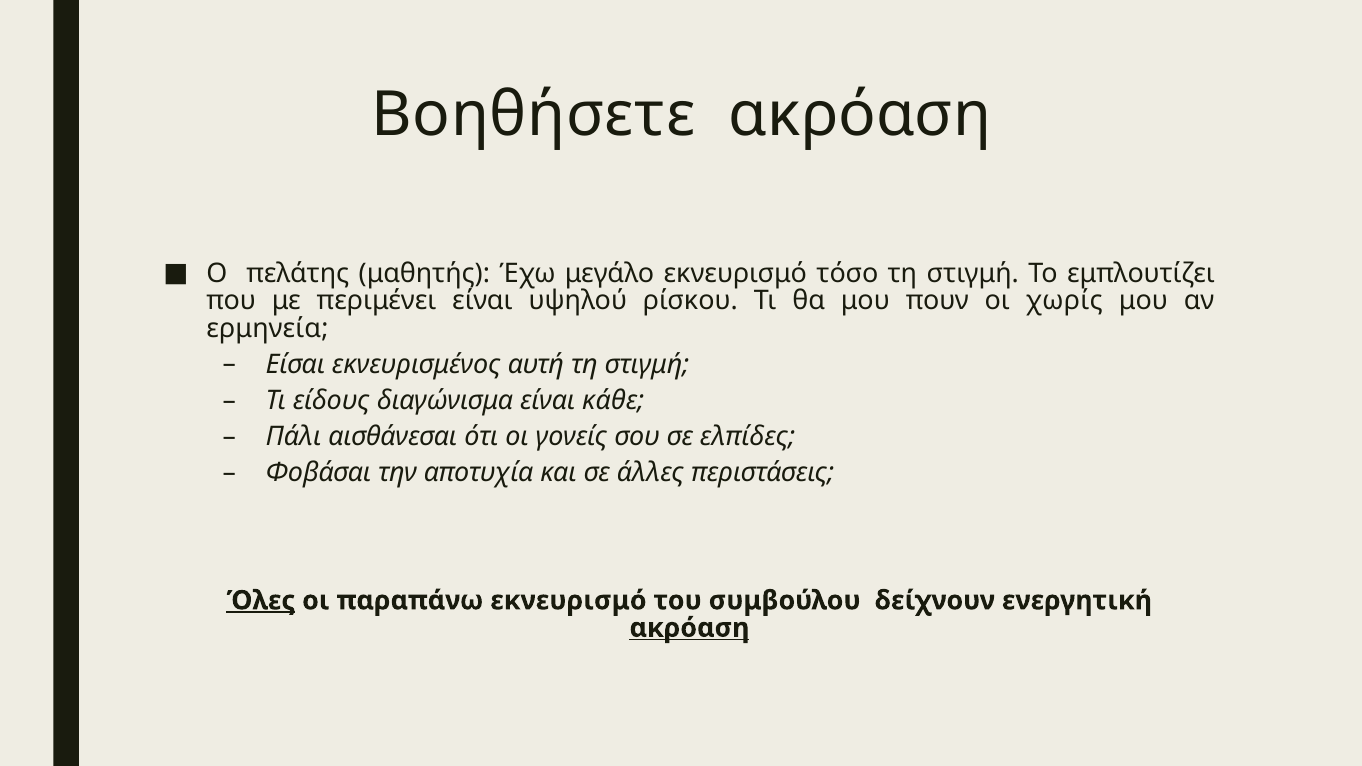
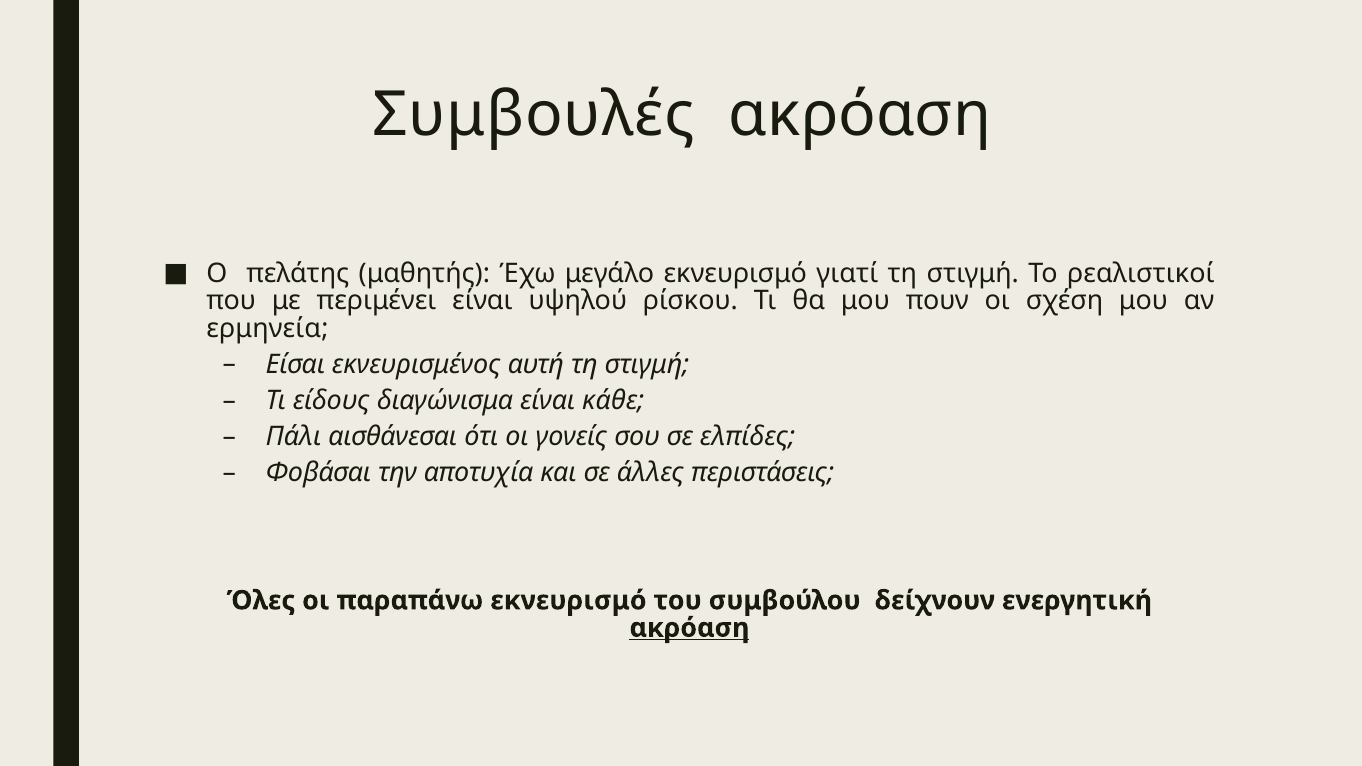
Βοηθήσετε: Βοηθήσετε -> Συμβουλές (534, 115)
τόσο: τόσο -> γιατί (847, 273)
εμπλουτίζει: εμπλουτίζει -> ρεαλιστικοί (1141, 273)
χωρίς: χωρίς -> σχέση (1065, 301)
Όλες underline: present -> none (261, 601)
